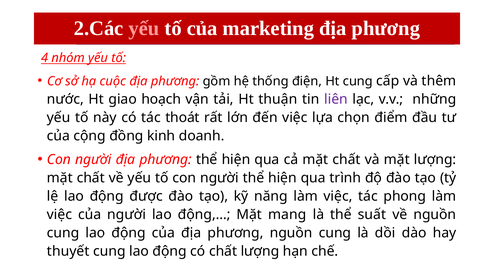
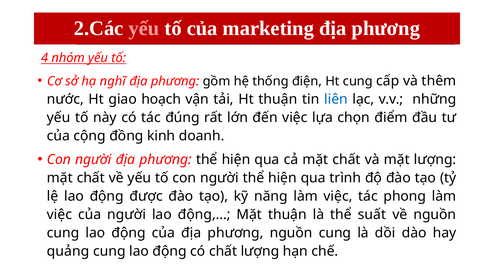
cuộc: cuộc -> nghĩ (113, 81)
liên colour: purple -> blue (336, 99)
thoát: thoát -> đúng (182, 118)
Mặt mang: mang -> thuận (287, 214)
thuyết: thuyết -> quảng (68, 251)
